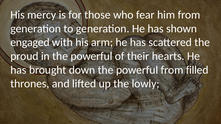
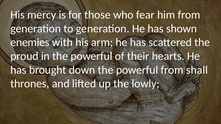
engaged: engaged -> enemies (30, 42)
filled: filled -> shall (197, 70)
